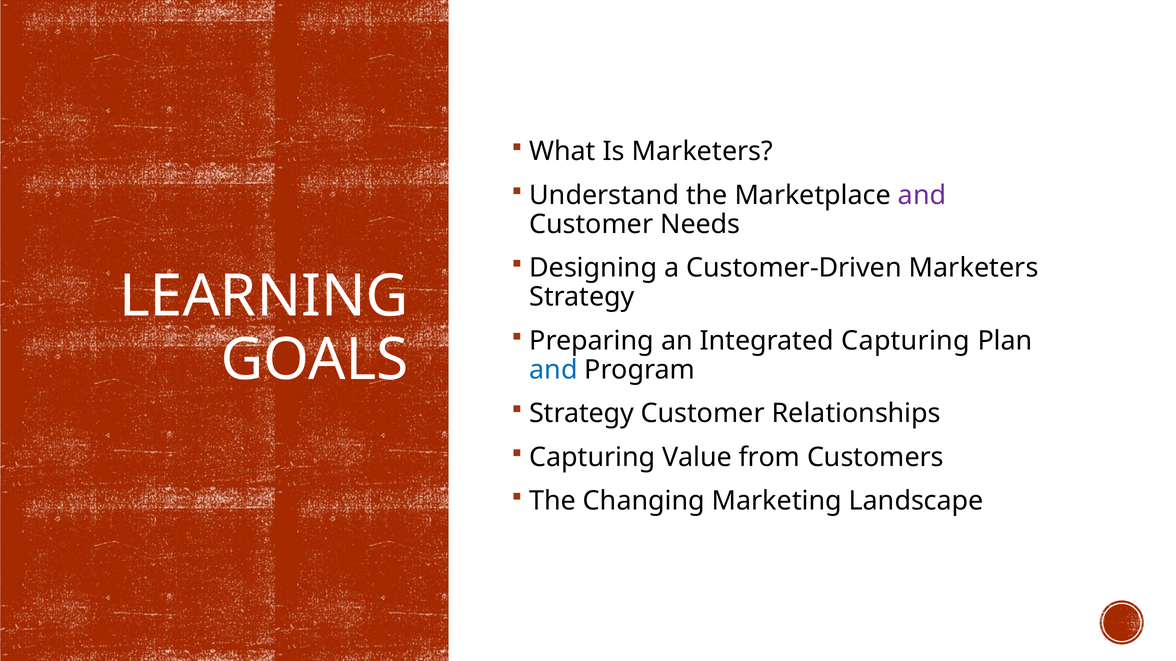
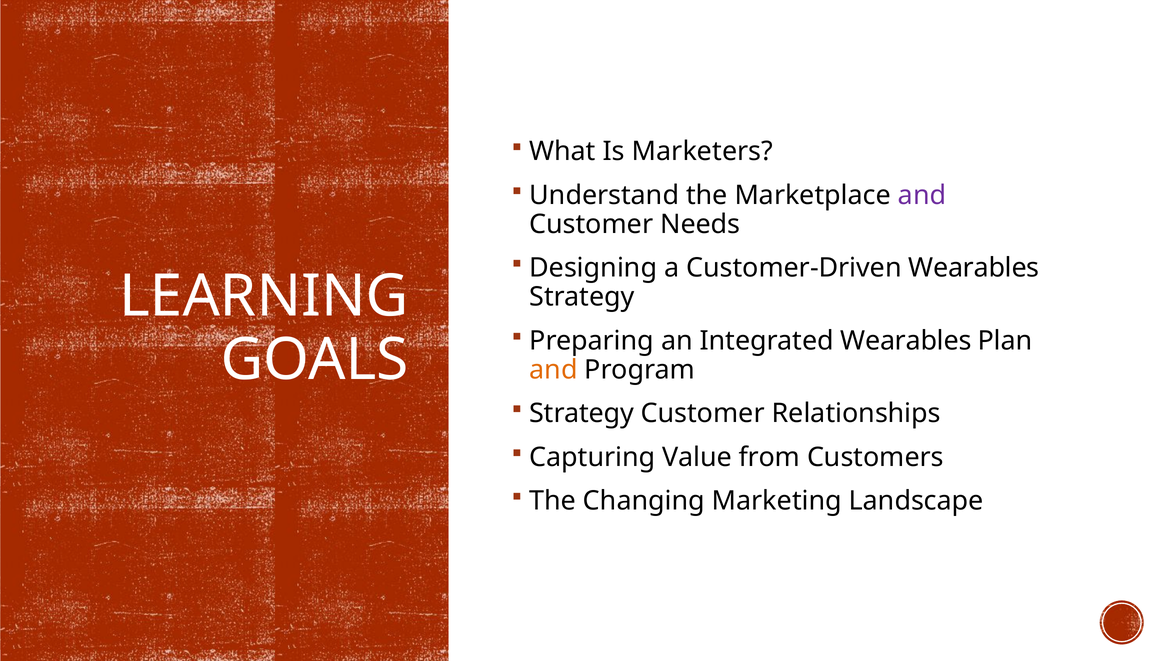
Customer-Driven Marketers: Marketers -> Wearables (974, 268)
Integrated Capturing: Capturing -> Wearables (906, 341)
and colour: blue -> orange (553, 370)
